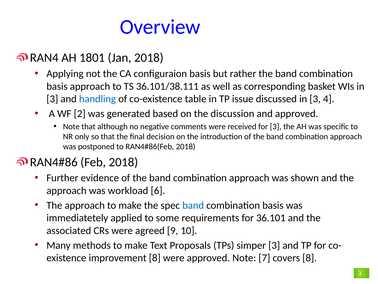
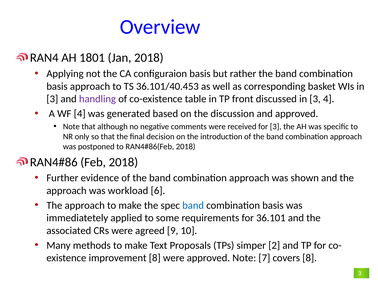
36.101/38.111: 36.101/38.111 -> 36.101/40.453 (167, 86)
handling colour: blue -> purple (97, 99)
issue: issue -> front (243, 99)
WF 2: 2 -> 4 (80, 113)
simper 3: 3 -> 2 (274, 245)
